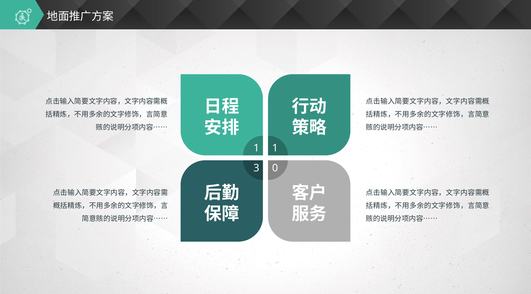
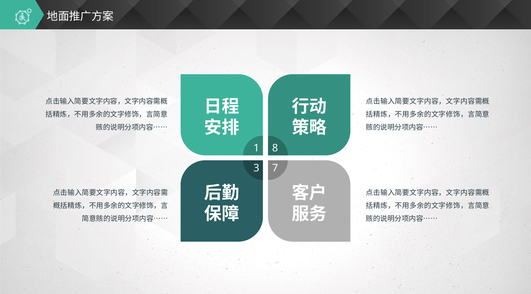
1 1: 1 -> 8 (275, 148)
0: 0 -> 7 (275, 168)
